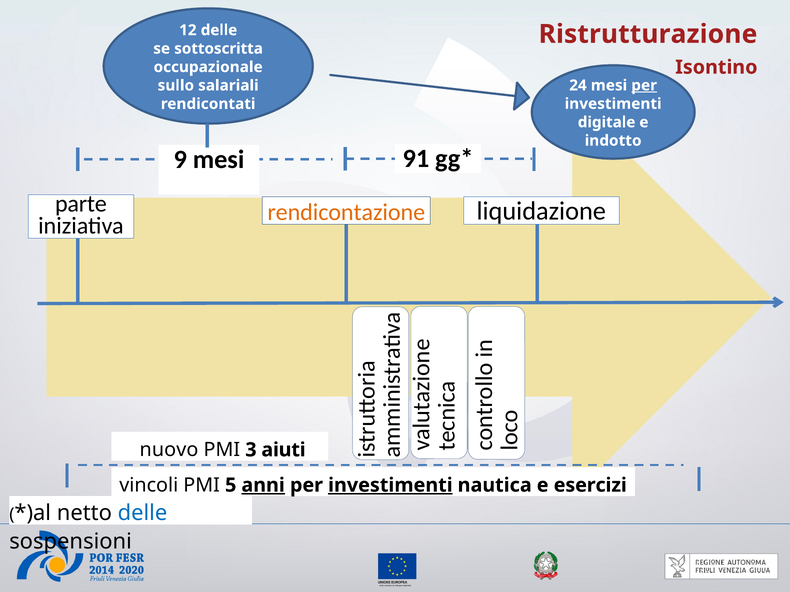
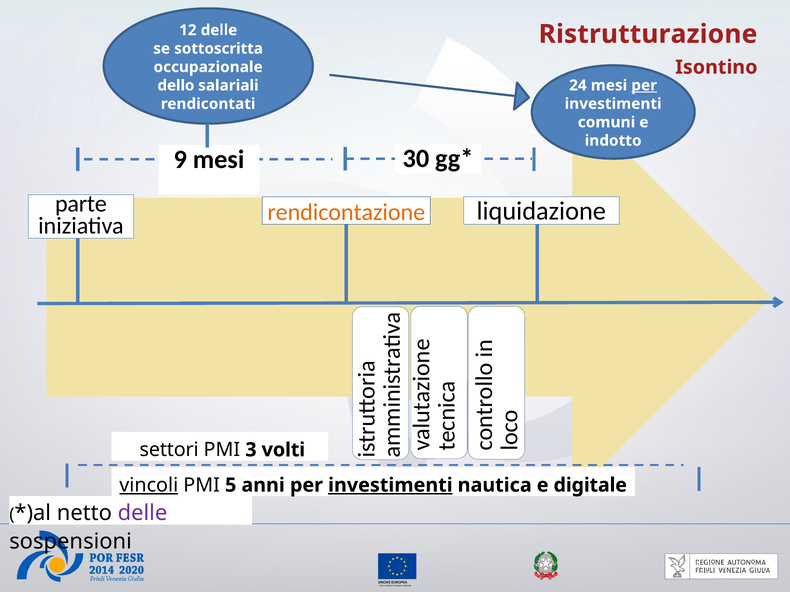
sullo: sullo -> dello (176, 86)
digitale: digitale -> comuni (607, 122)
91: 91 -> 30 (416, 159)
nuovo: nuovo -> settori (169, 450)
aiuti: aiuti -> volti (283, 450)
vincoli underline: none -> present (149, 486)
anni underline: present -> none (263, 486)
esercizi: esercizi -> digitale (590, 486)
delle colour: blue -> purple (142, 513)
